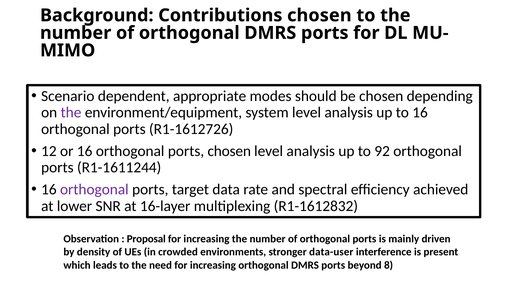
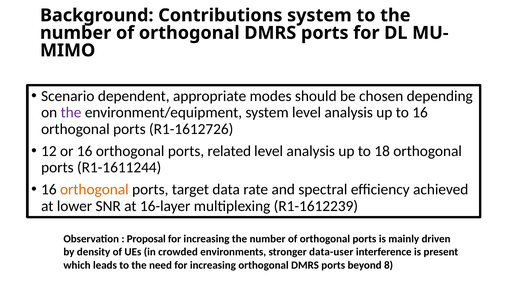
Contributions chosen: chosen -> system (319, 15)
ports chosen: chosen -> related (229, 151)
92: 92 -> 18 (382, 151)
orthogonal colour: purple -> orange (94, 190)
R1-1612832: R1-1612832 -> R1-1612239 (316, 206)
